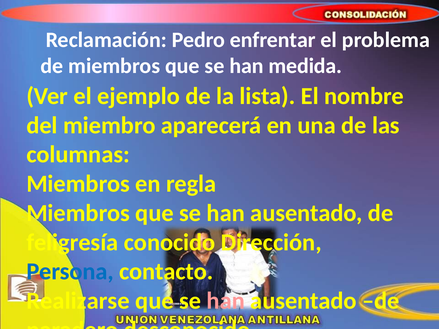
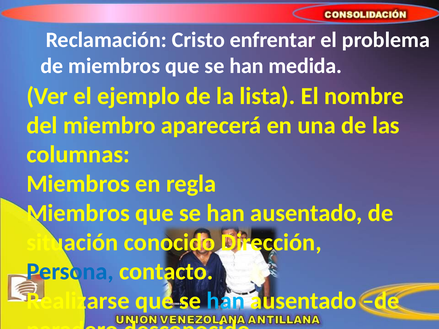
Pedro: Pedro -> Cristo (198, 40)
feligresía: feligresía -> situación (72, 243)
han colour: pink -> light blue (226, 301)
